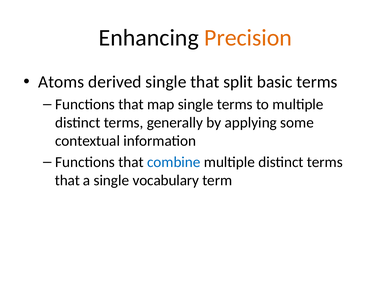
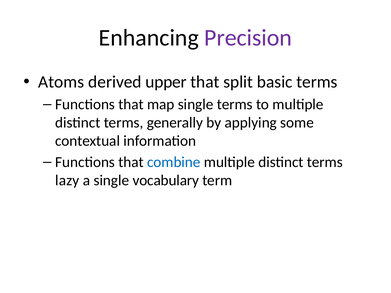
Precision colour: orange -> purple (248, 38)
derived single: single -> upper (166, 82)
that: that -> lazy (67, 181)
